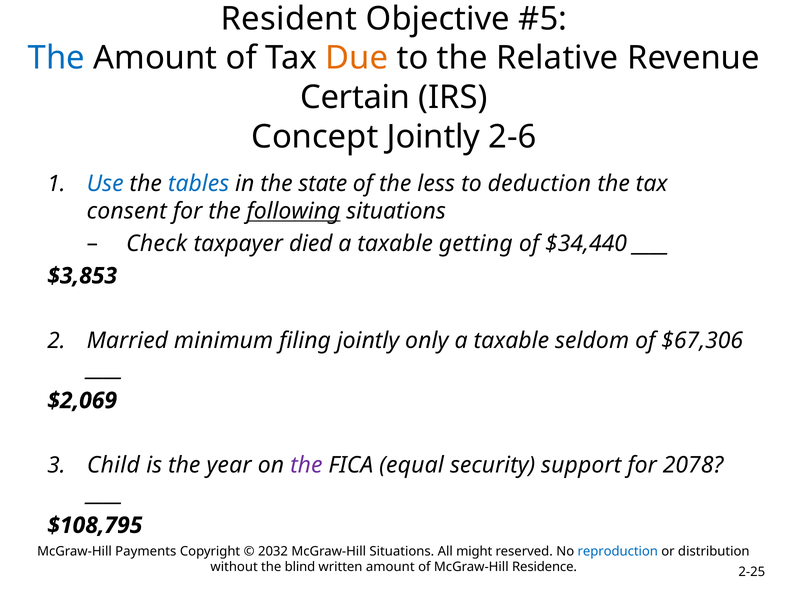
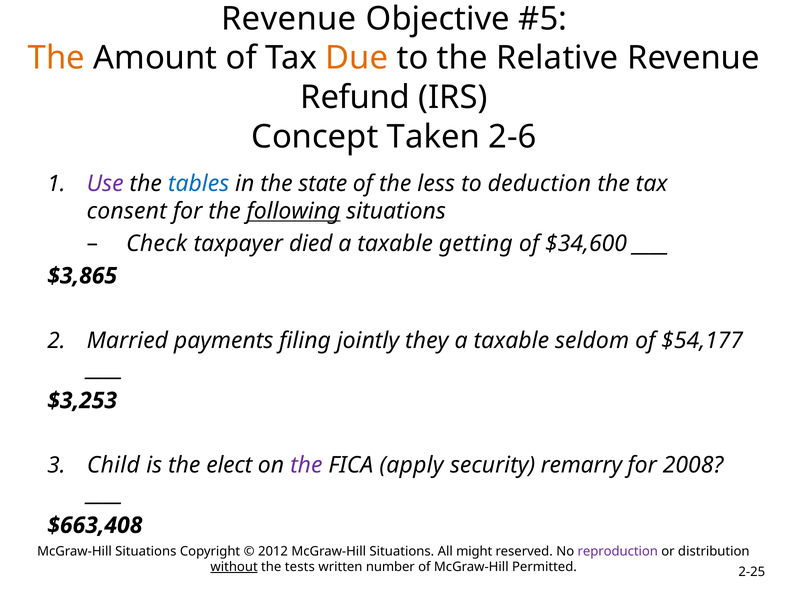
Resident: Resident -> Revenue (289, 19)
The colour: blue -> orange (56, 58)
Certain: Certain -> Refund (355, 98)
Concept Jointly: Jointly -> Taken (433, 137)
Use colour: blue -> purple (105, 184)
$34,440: $34,440 -> $34,600 (586, 243)
$3,853: $3,853 -> $3,865 (82, 276)
minimum: minimum -> payments (224, 341)
only: only -> they (427, 341)
$67,306: $67,306 -> $54,177 (702, 341)
$2,069: $2,069 -> $3,253 (82, 401)
year: year -> elect (229, 465)
equal: equal -> apply (412, 465)
support: support -> remarry (581, 465)
2078: 2078 -> 2008 (693, 465)
$108,795: $108,795 -> $663,408 (95, 525)
Payments: Payments -> Situations (146, 551)
2032: 2032 -> 2012 (273, 551)
reproduction colour: blue -> purple (618, 551)
without underline: none -> present (234, 567)
blind: blind -> tests (300, 567)
written amount: amount -> number (390, 567)
Residence: Residence -> Permitted (544, 567)
